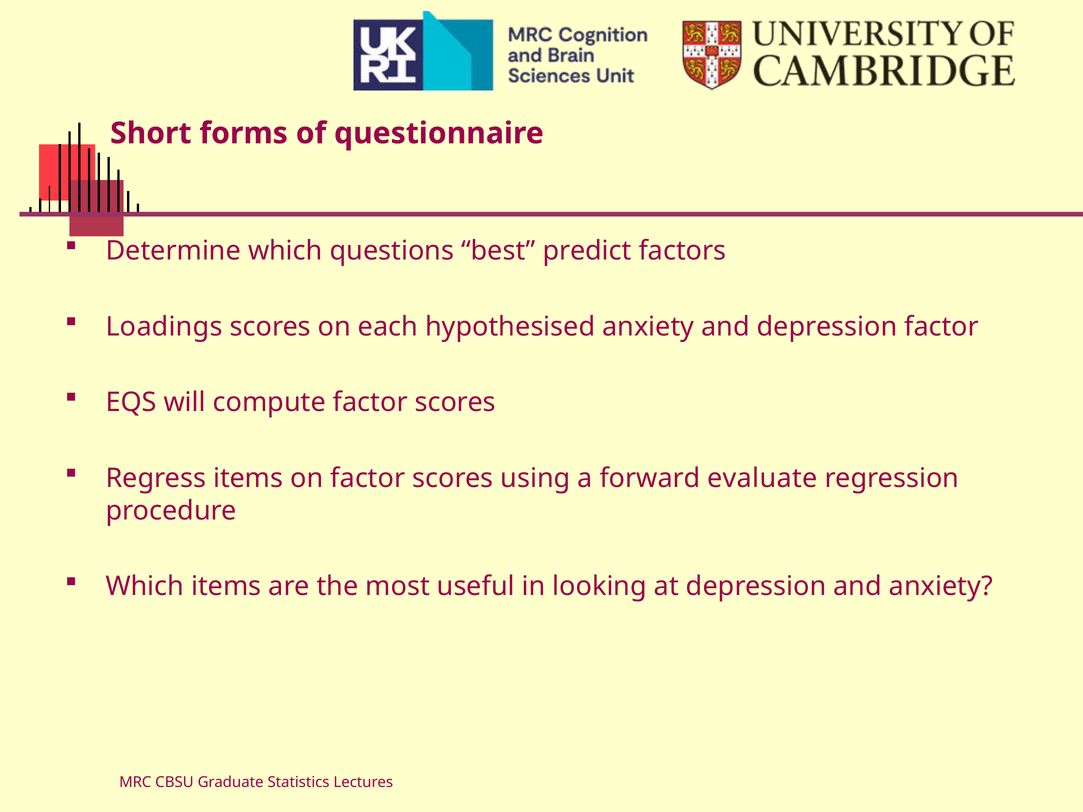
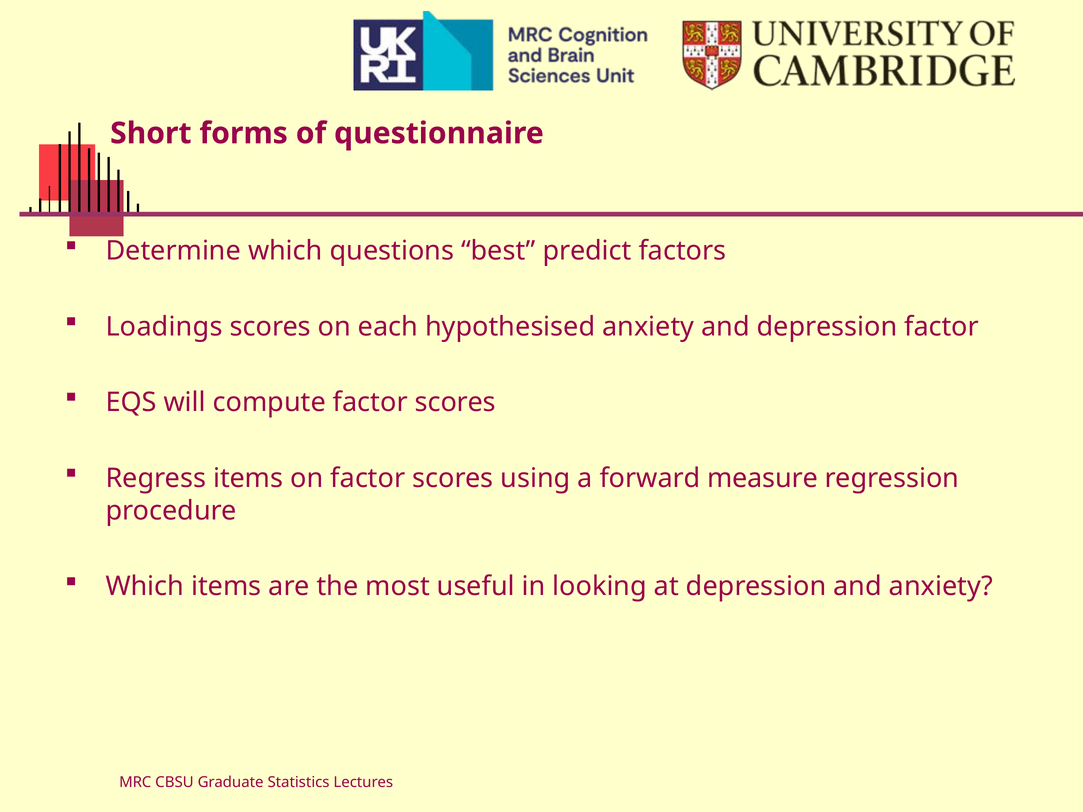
evaluate: evaluate -> measure (763, 478)
